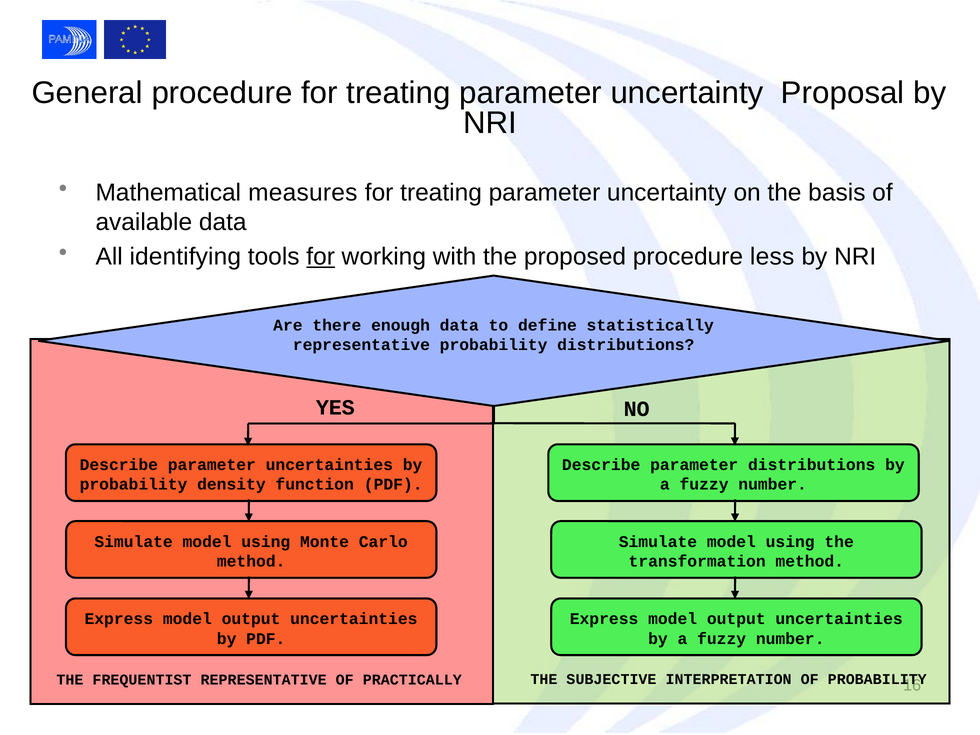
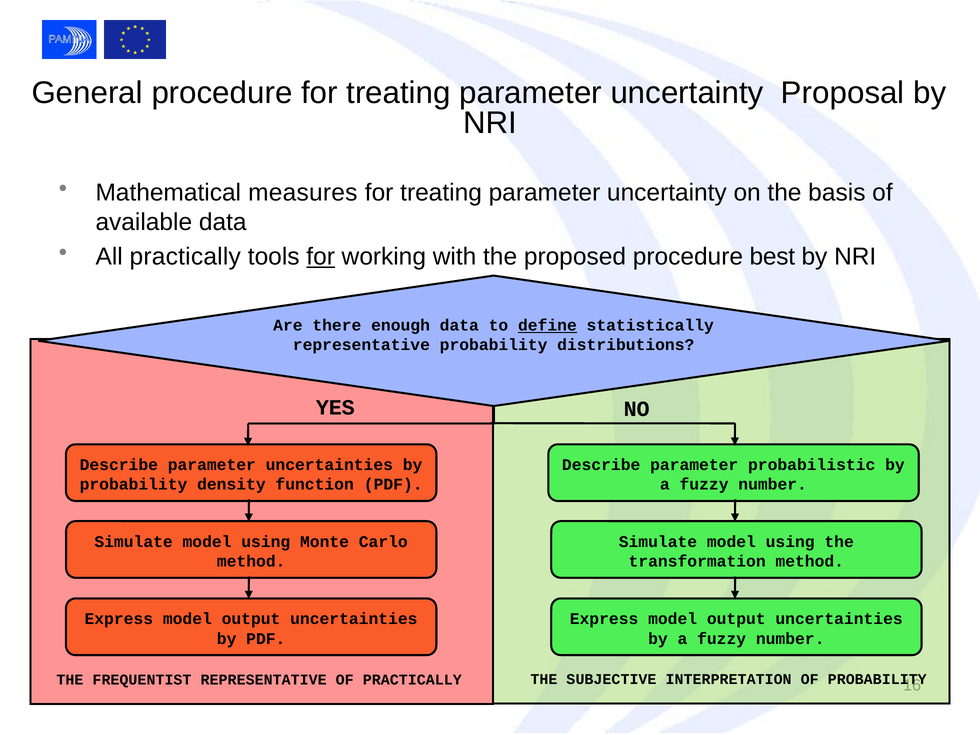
All identifying: identifying -> practically (185, 257)
less: less -> best (772, 257)
define underline: none -> present (547, 325)
parameter distributions: distributions -> probabilistic (812, 465)
